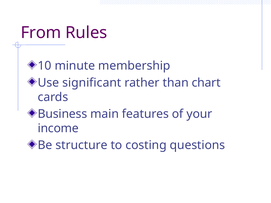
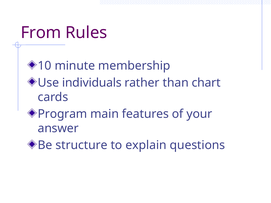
significant: significant -> individuals (92, 83)
Business: Business -> Program (62, 114)
income: income -> answer (58, 129)
costing: costing -> explain (146, 145)
